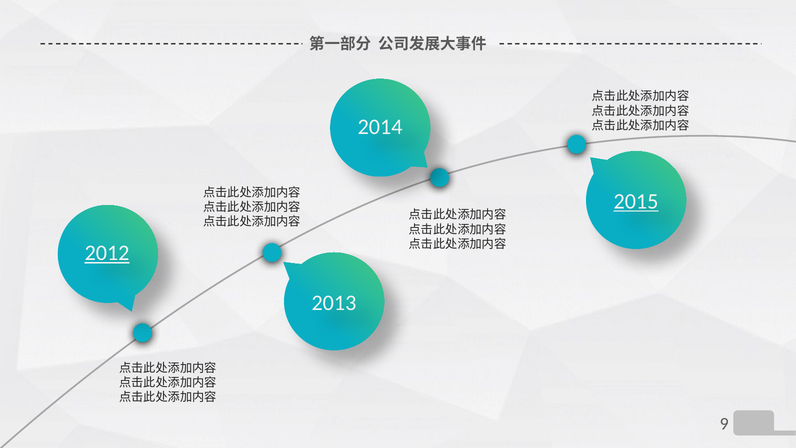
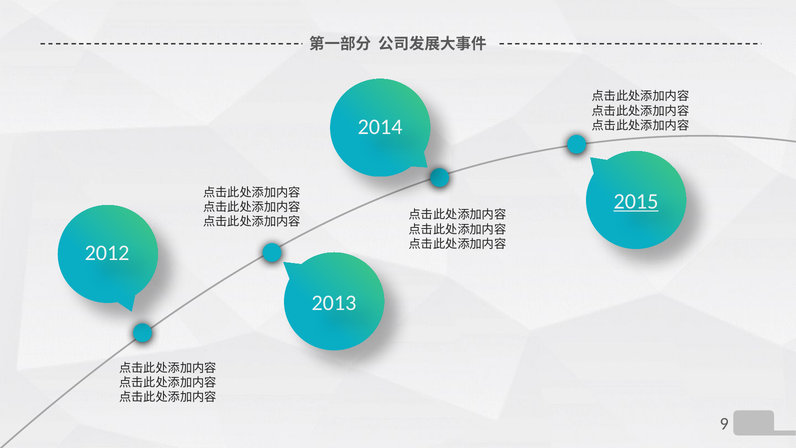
2012 underline: present -> none (107, 253)
